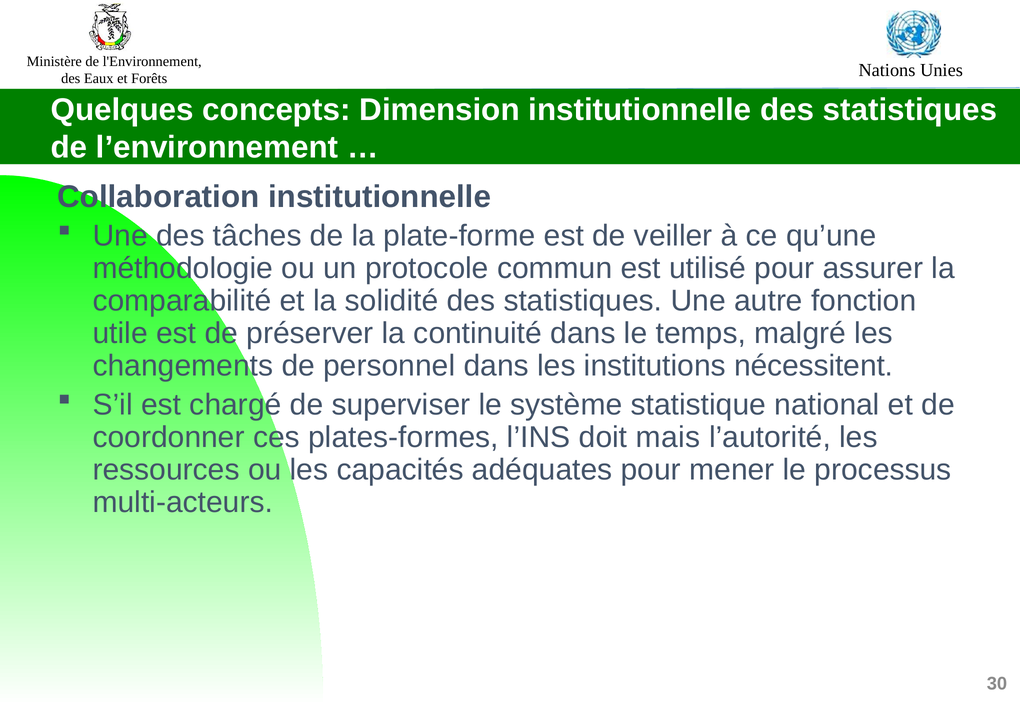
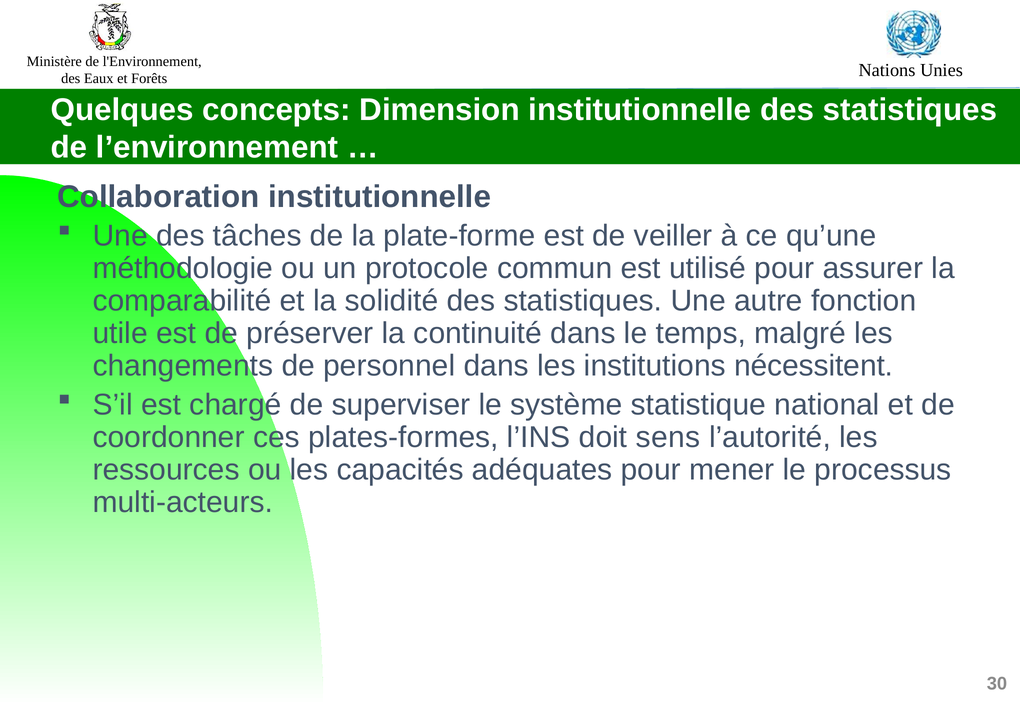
mais: mais -> sens (668, 437)
